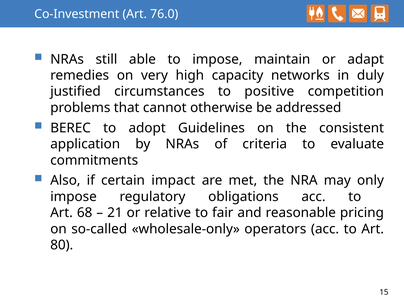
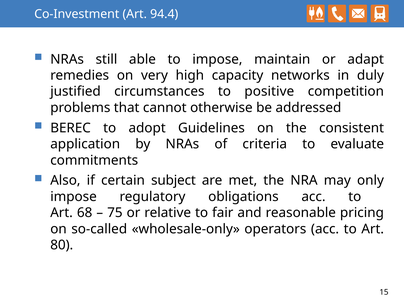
76.0: 76.0 -> 94.4 (164, 14)
impact: impact -> subject (173, 180)
21: 21 -> 75 (115, 213)
